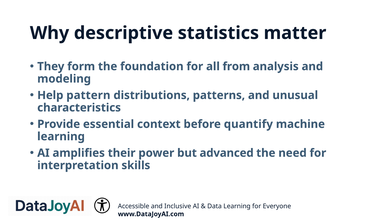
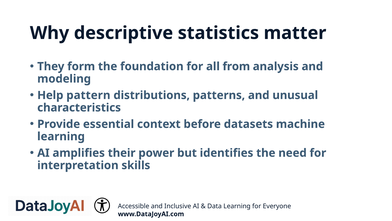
quantify: quantify -> datasets (248, 124)
advanced: advanced -> identifies (227, 153)
